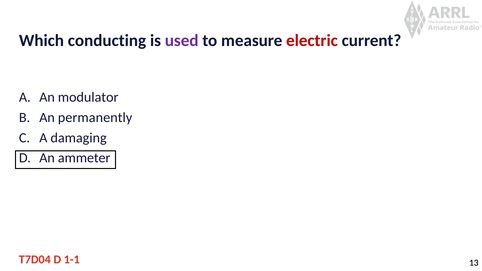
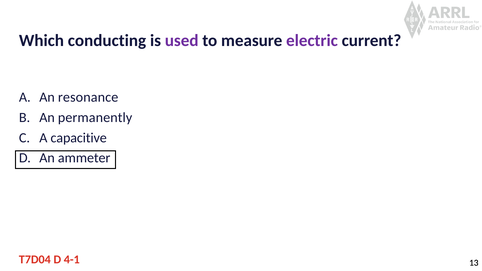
electric colour: red -> purple (312, 41)
modulator: modulator -> resonance (88, 97)
damaging: damaging -> capacitive (79, 138)
1-1: 1-1 -> 4-1 (72, 260)
